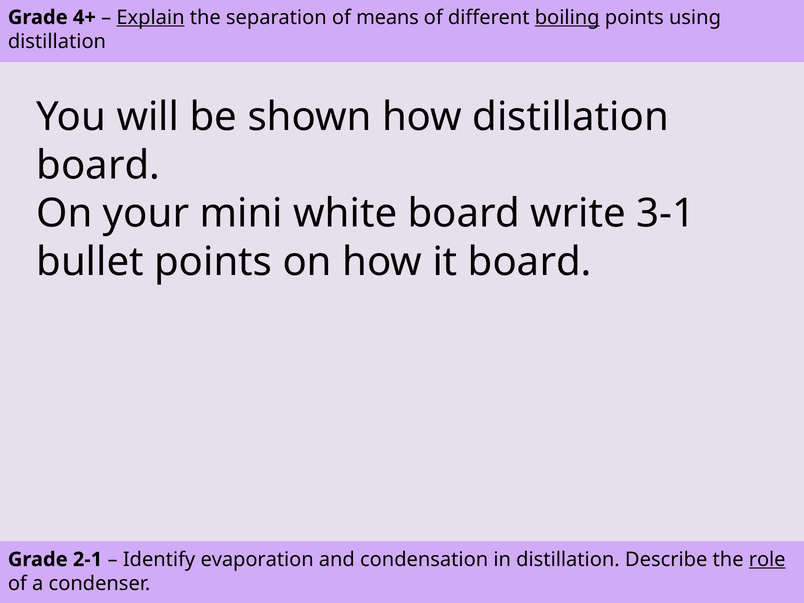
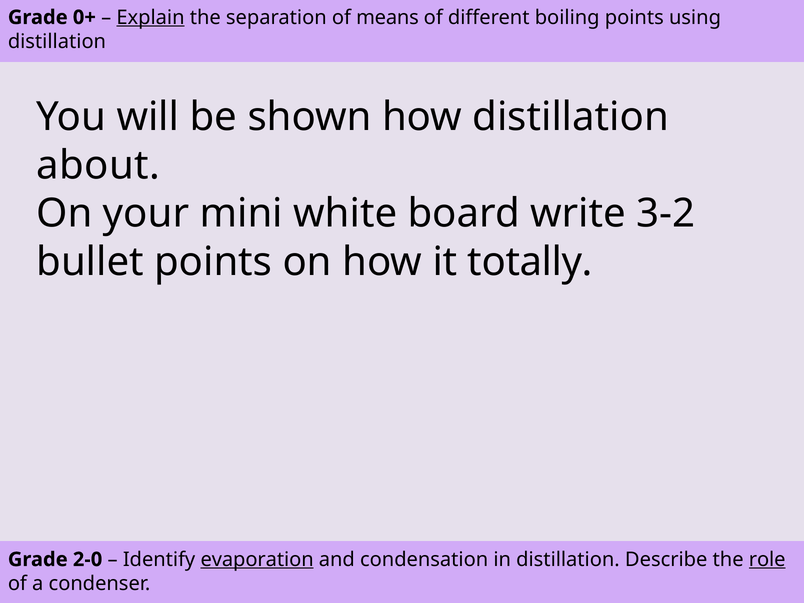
4+: 4+ -> 0+ (84, 17)
boiling underline: present -> none (567, 17)
board: board -> about (98, 165)
3-1: 3-1 -> 3-2 (666, 214)
it board: board -> totally (530, 262)
2-1: 2-1 -> 2-0 (88, 559)
evaporation underline: none -> present (257, 559)
